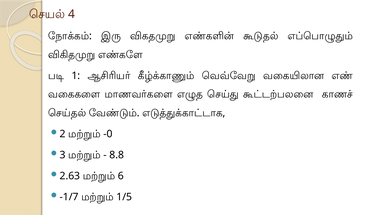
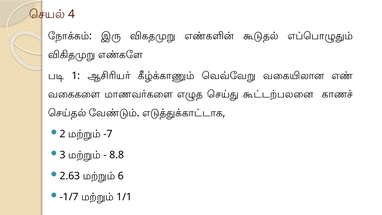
-0: -0 -> -7 (108, 134)
1/5: 1/5 -> 1/1 (124, 197)
